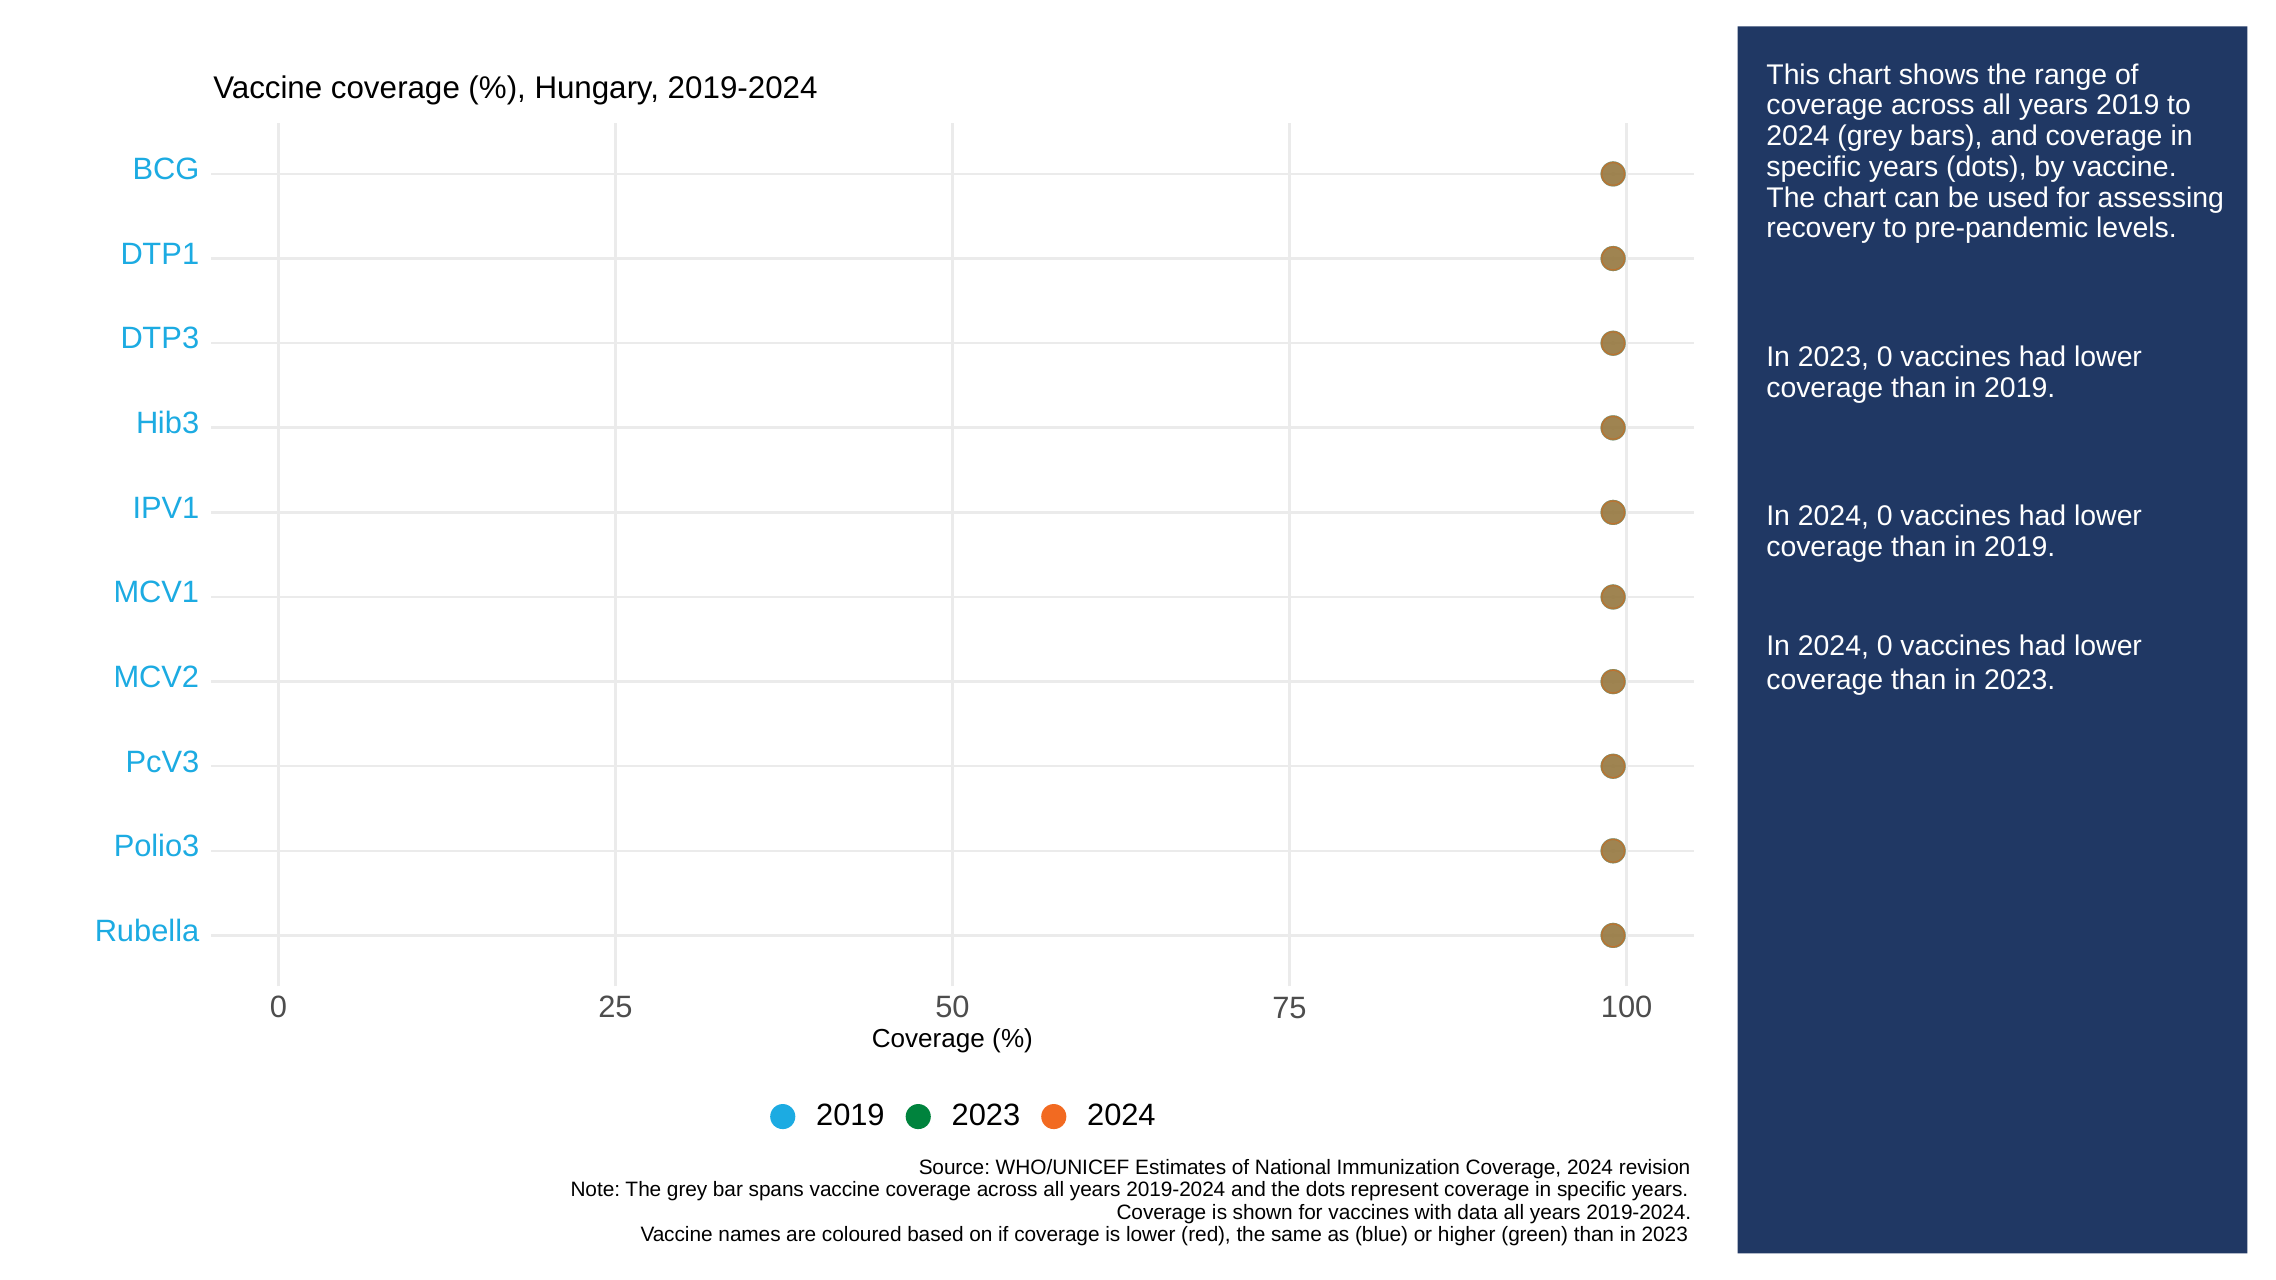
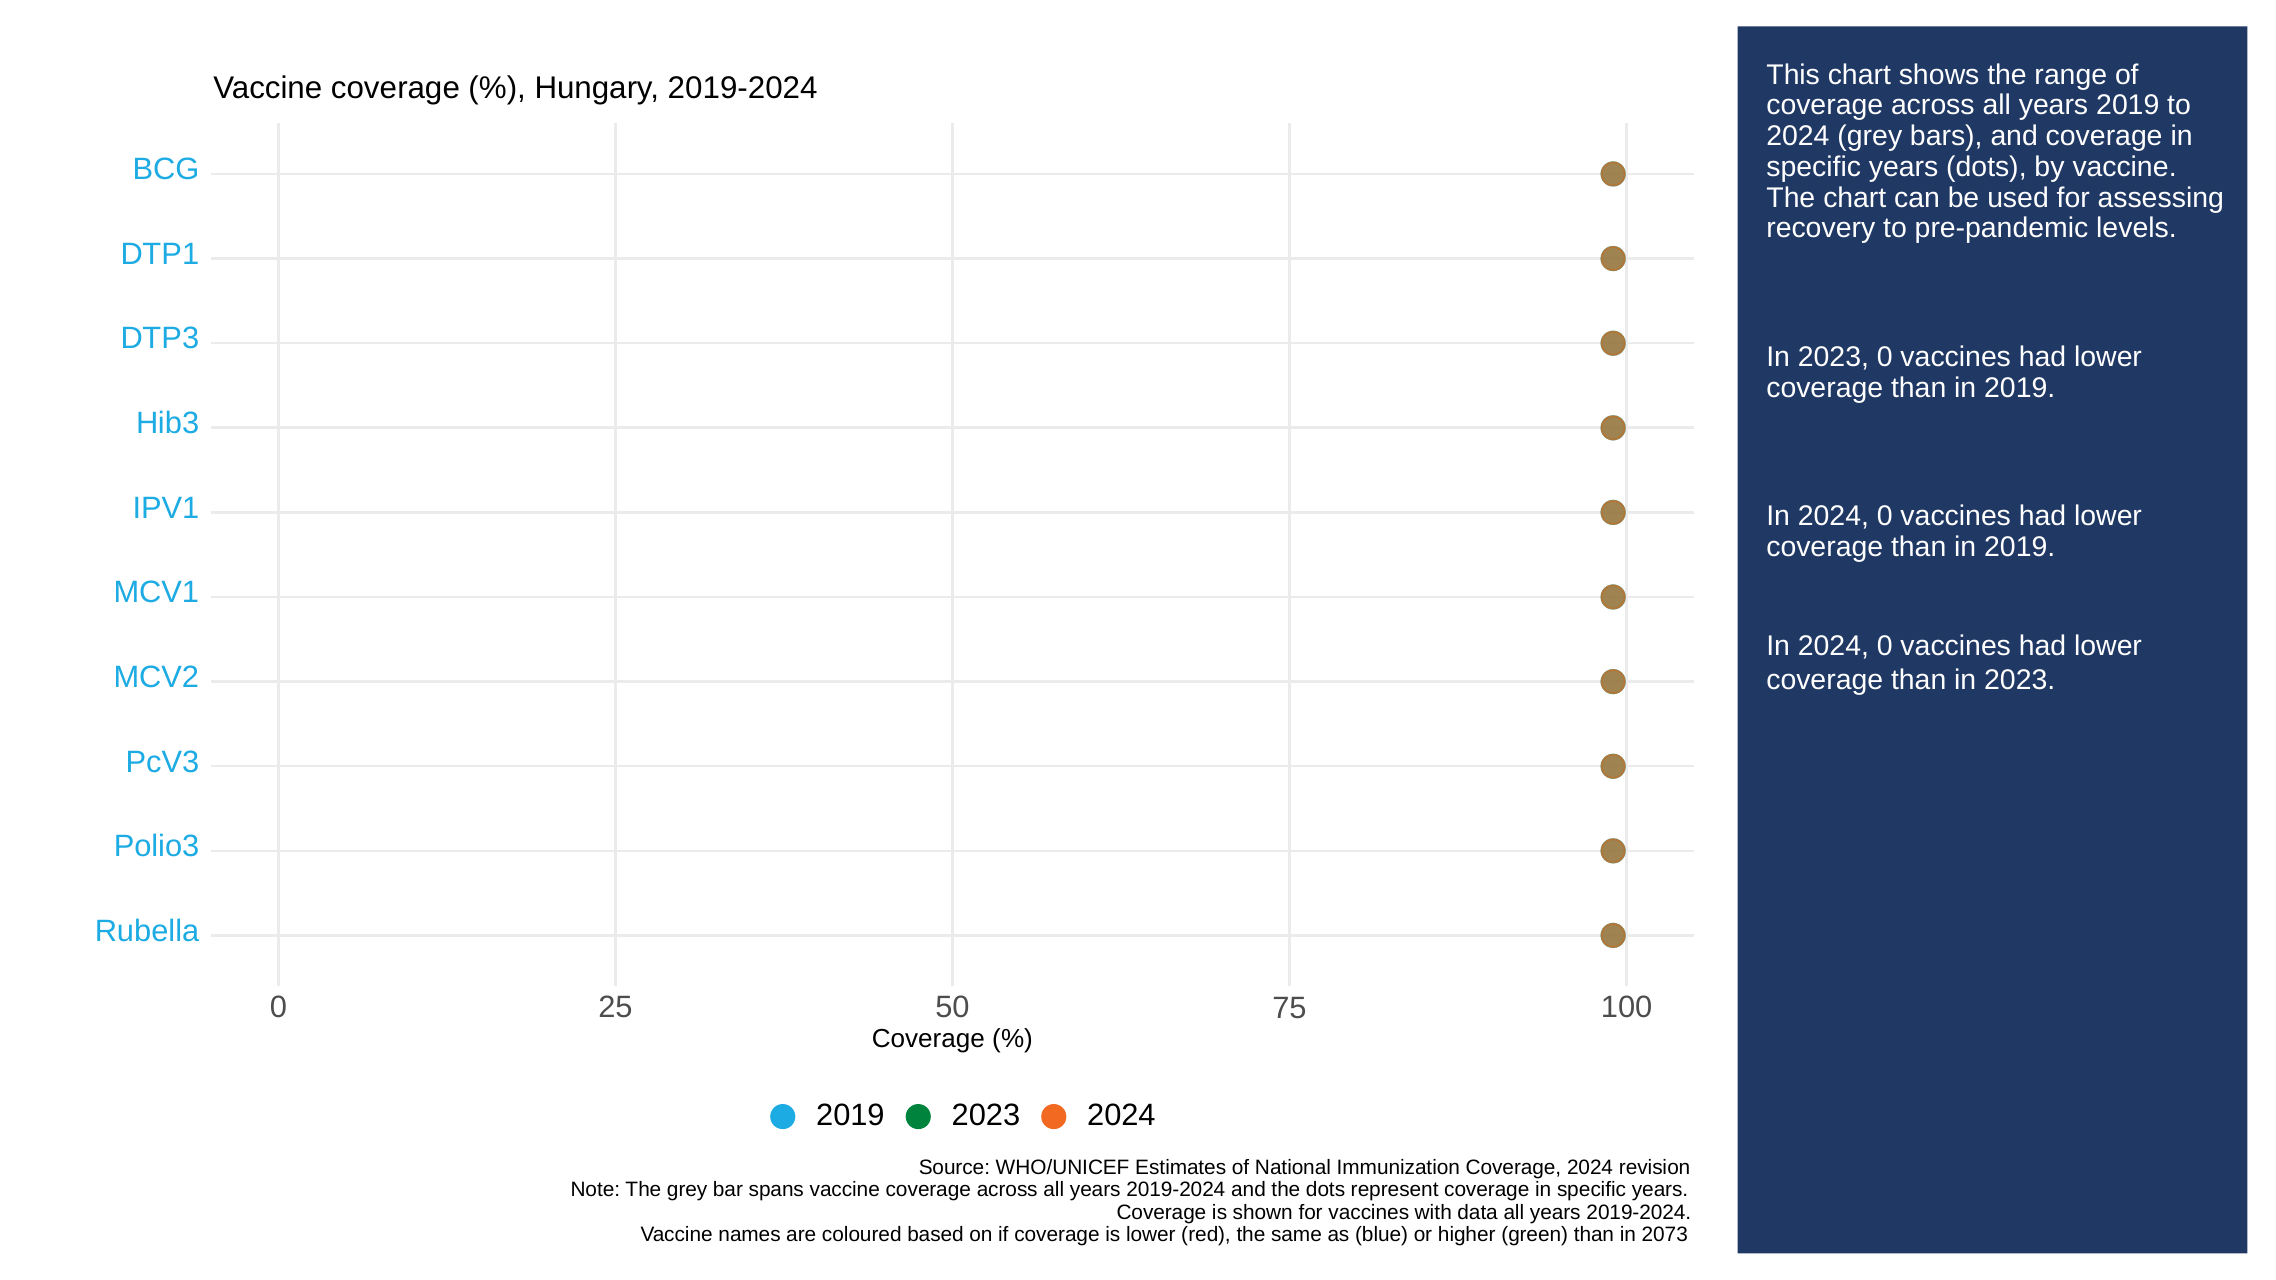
green than in 2023: 2023 -> 2073 (1665, 1235)
